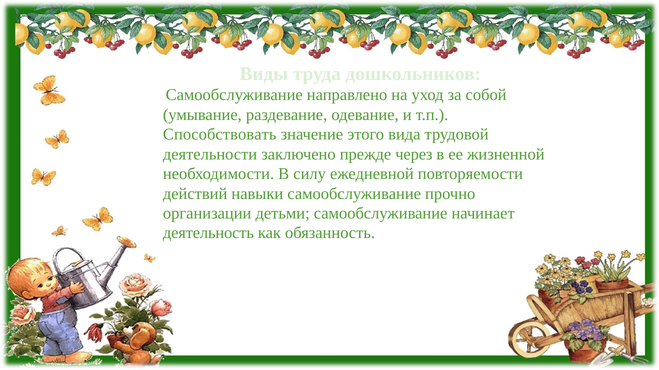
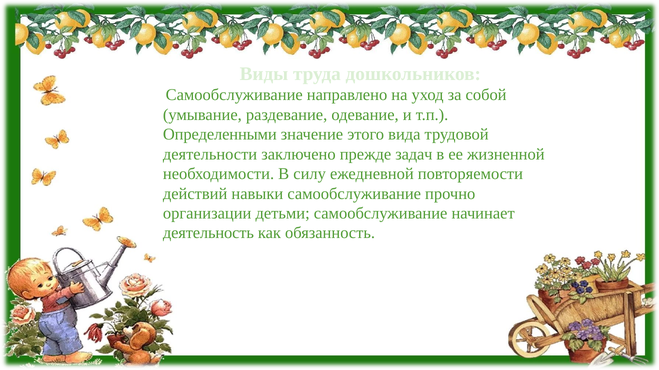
Способствовать: Способствовать -> Определенными (220, 135)
через: через -> задач (414, 154)
